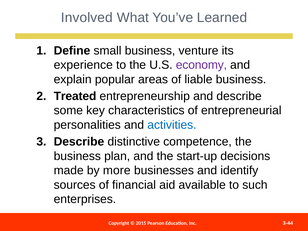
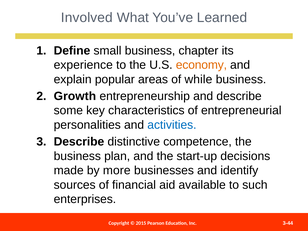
venture: venture -> chapter (198, 51)
economy colour: purple -> orange (201, 65)
liable: liable -> while (198, 79)
Treated: Treated -> Growth (75, 96)
